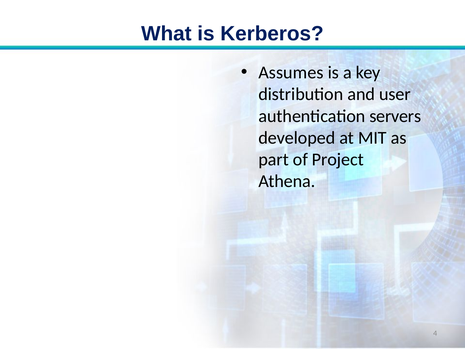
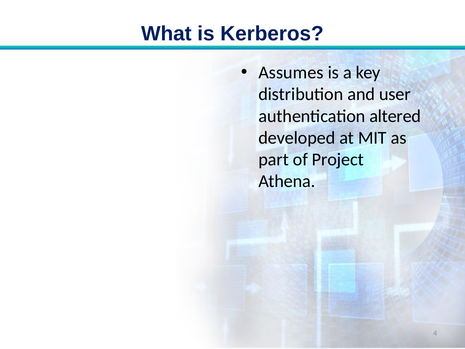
servers: servers -> altered (395, 116)
